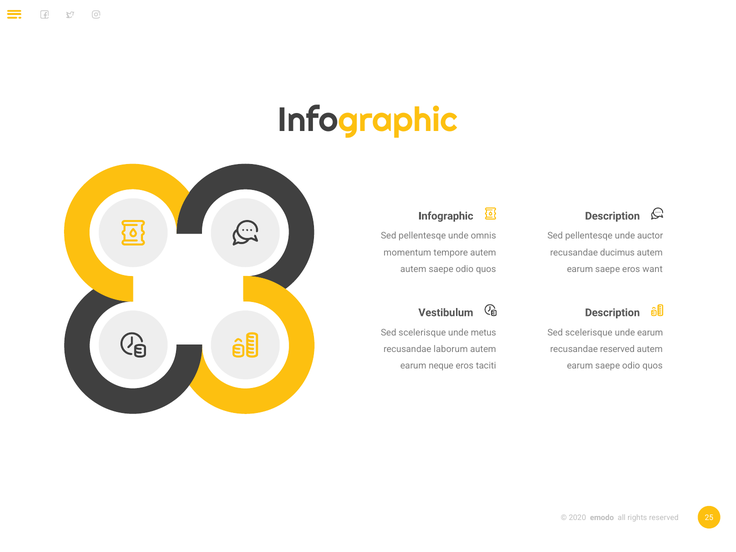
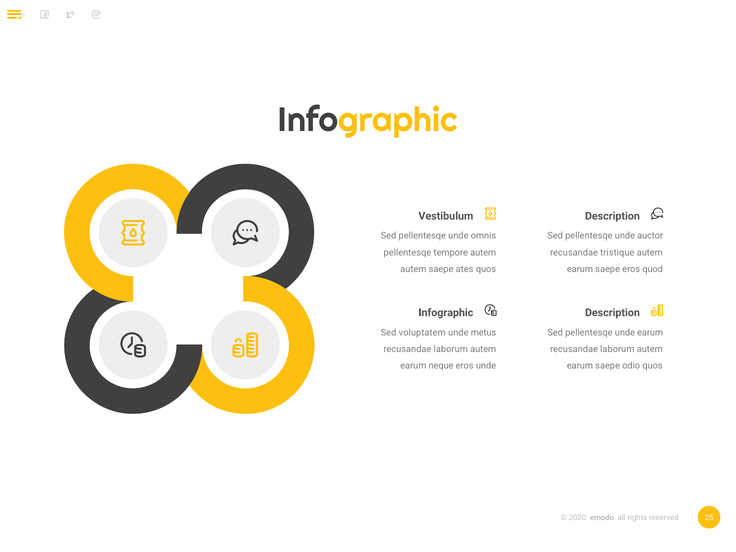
Infographic: Infographic -> Vestibulum (446, 216)
momentum: momentum -> pellentesqe (407, 253)
ducimus: ducimus -> tristique (617, 253)
odio: odio -> ates (465, 269)
want: want -> quod (653, 269)
Vestibulum: Vestibulum -> Infographic (446, 313)
scelerisque: scelerisque -> voluptatem (422, 333)
scelerisque: scelerisque -> pellentesqe (589, 333)
reserved: reserved -> laborum (617, 349)
eros taciti: taciti -> unde (486, 366)
